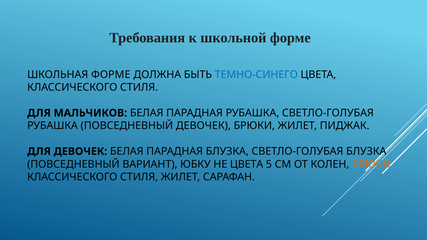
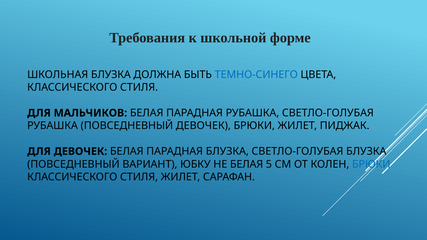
ШКОЛЬНАЯ ФОРМЕ: ФОРМЕ -> БЛУЗКА (111, 75)
НЕ ЦВЕТА: ЦВЕТА -> БЕЛАЯ (247, 164)
БРЮКИ colour: orange -> blue (371, 164)
